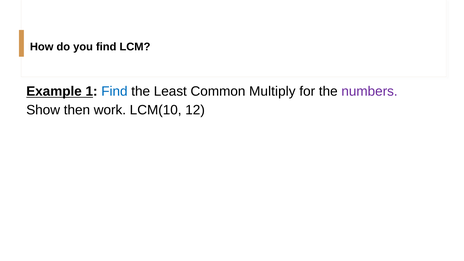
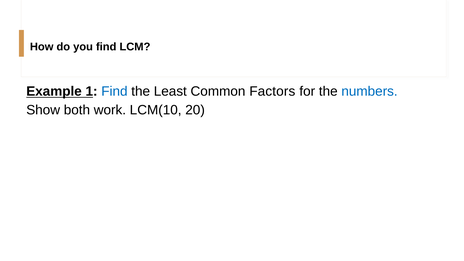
Multiply: Multiply -> Factors (272, 91)
numbers colour: purple -> blue (370, 91)
then: then -> both (77, 110)
12: 12 -> 20 (195, 110)
